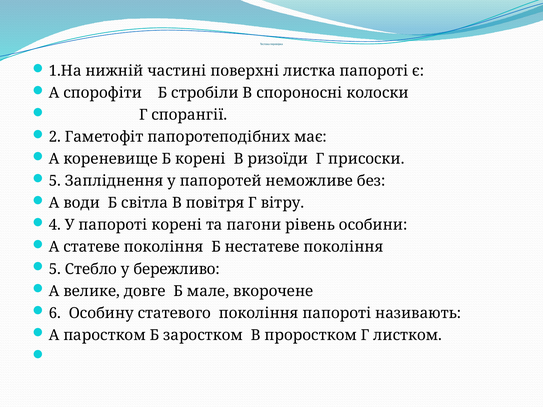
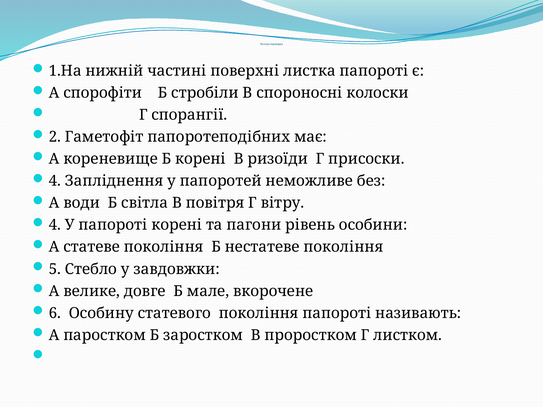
5: 5 -> 4 (55, 181)
бережливо: бережливо -> завдовжки (177, 269)
